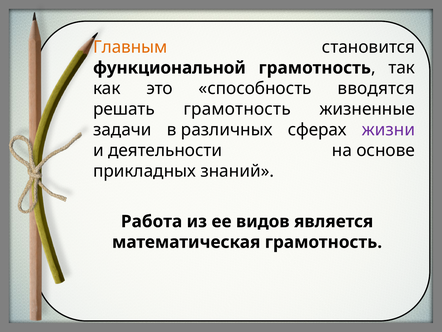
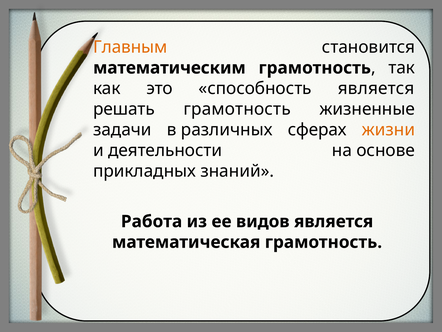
функциональной: функциональной -> математическим (169, 68)
способность вводятся: вводятся -> является (376, 88)
жизни colour: purple -> orange (388, 130)
